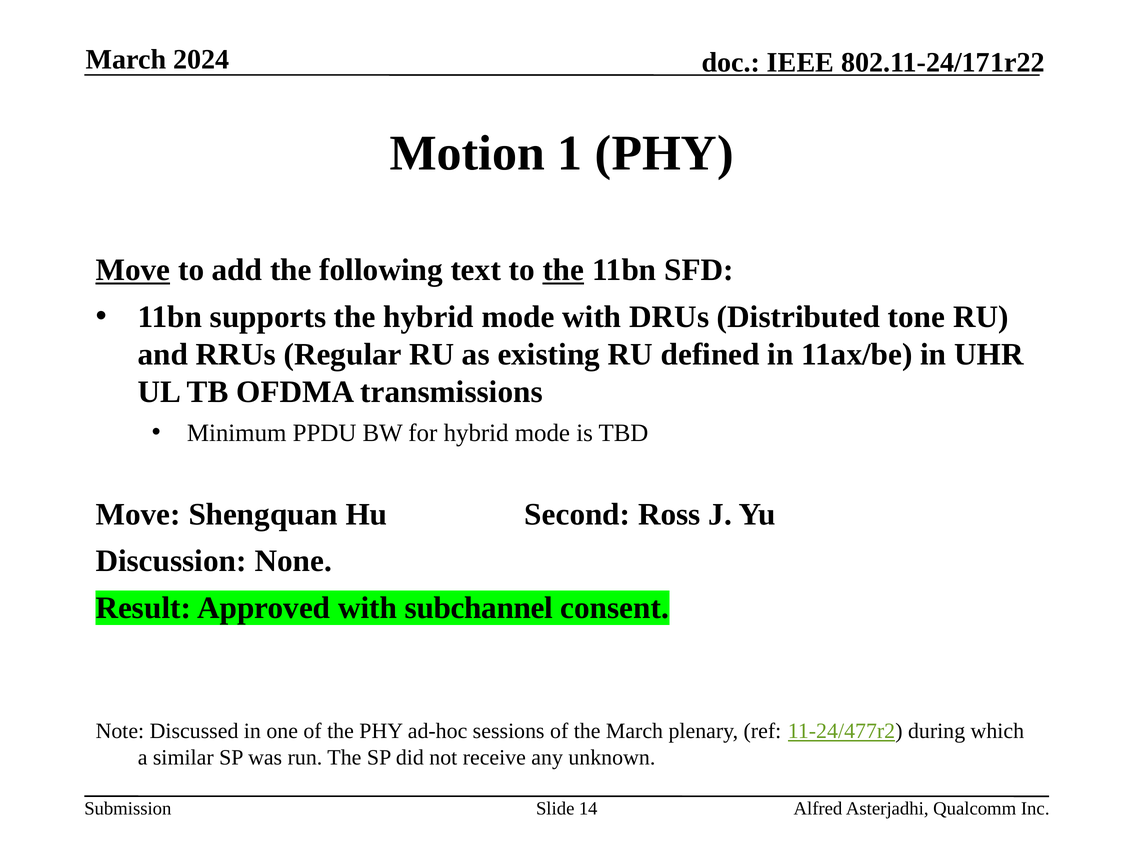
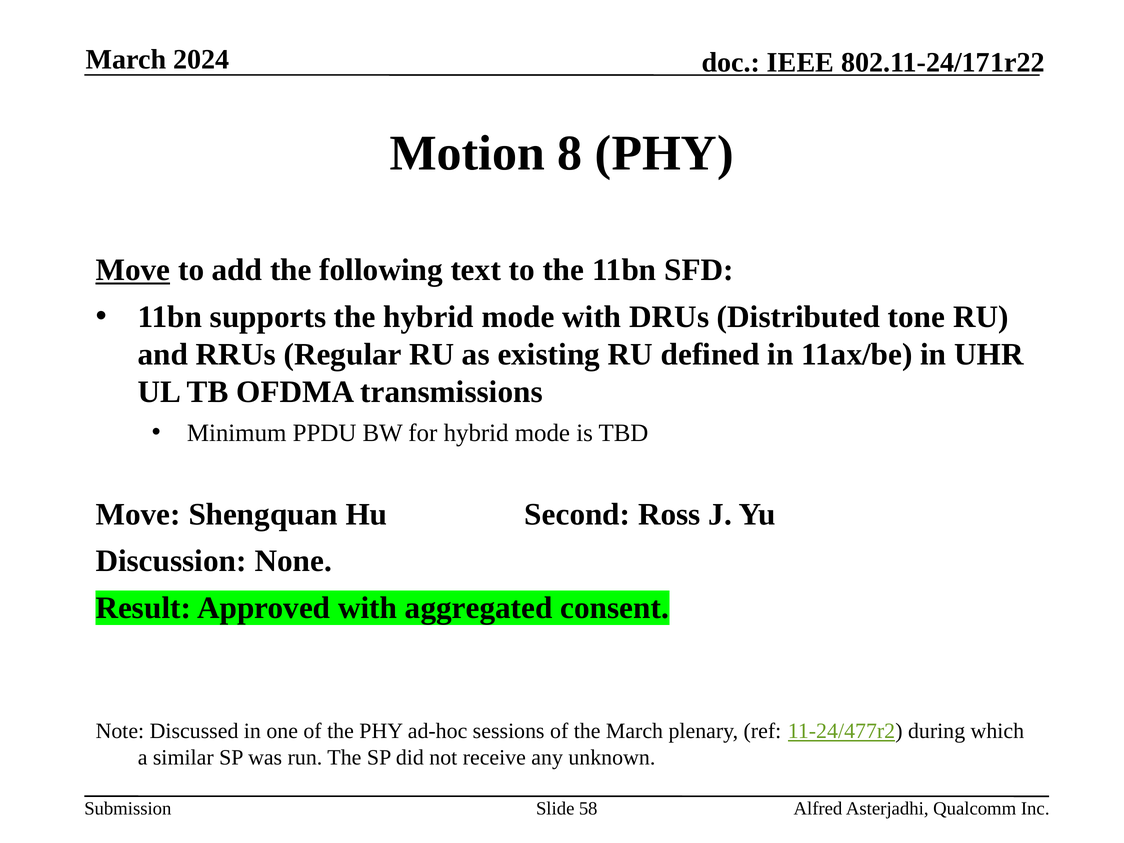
1: 1 -> 8 (570, 153)
the underline: present -> none (563, 270)
subchannel: subchannel -> aggregated (479, 608)
14: 14 -> 58 (588, 809)
